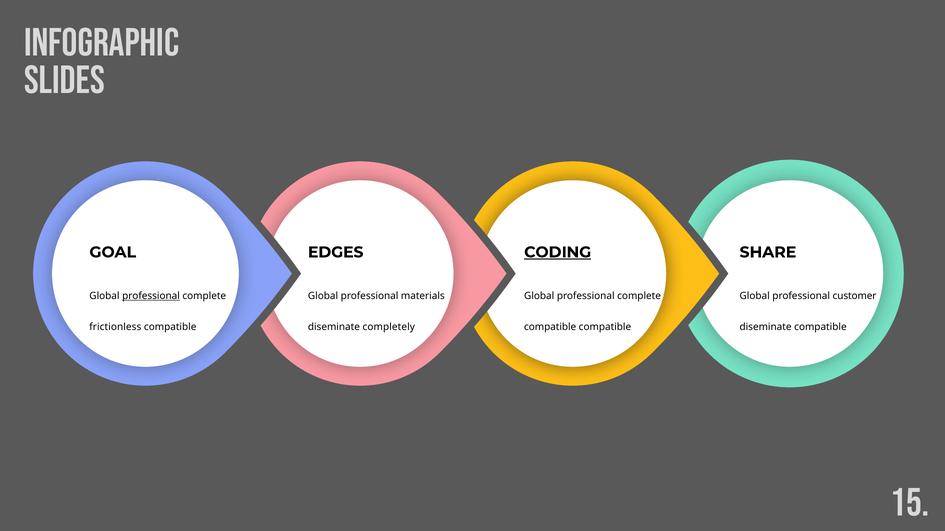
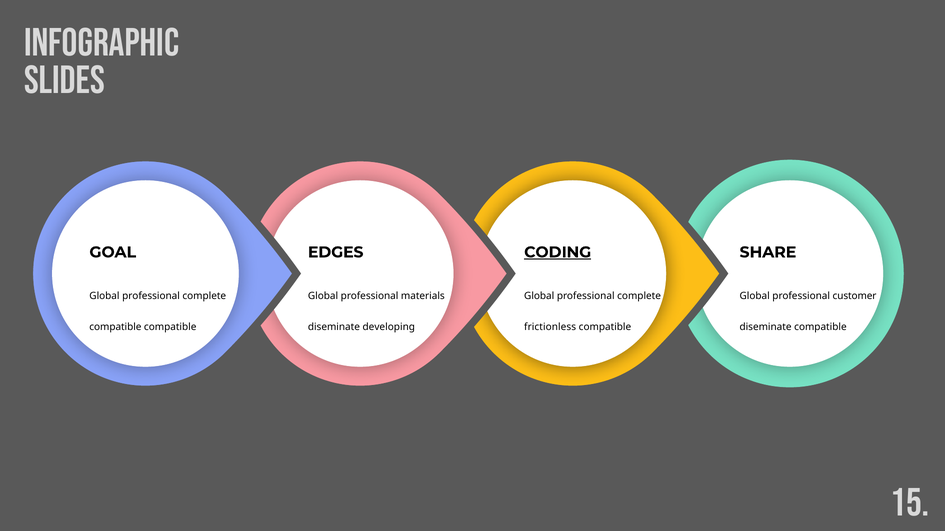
professional underline: present -> none (151, 296)
frictionless: frictionless -> compatible (115, 327)
completely: completely -> developing (389, 327)
compatible: compatible -> frictionless (550, 327)
